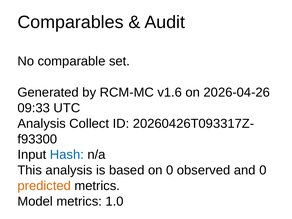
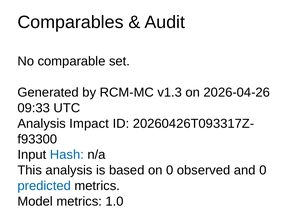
v1.6: v1.6 -> v1.3 (170, 92)
Collect: Collect -> Impact (89, 124)
predicted colour: orange -> blue (44, 186)
